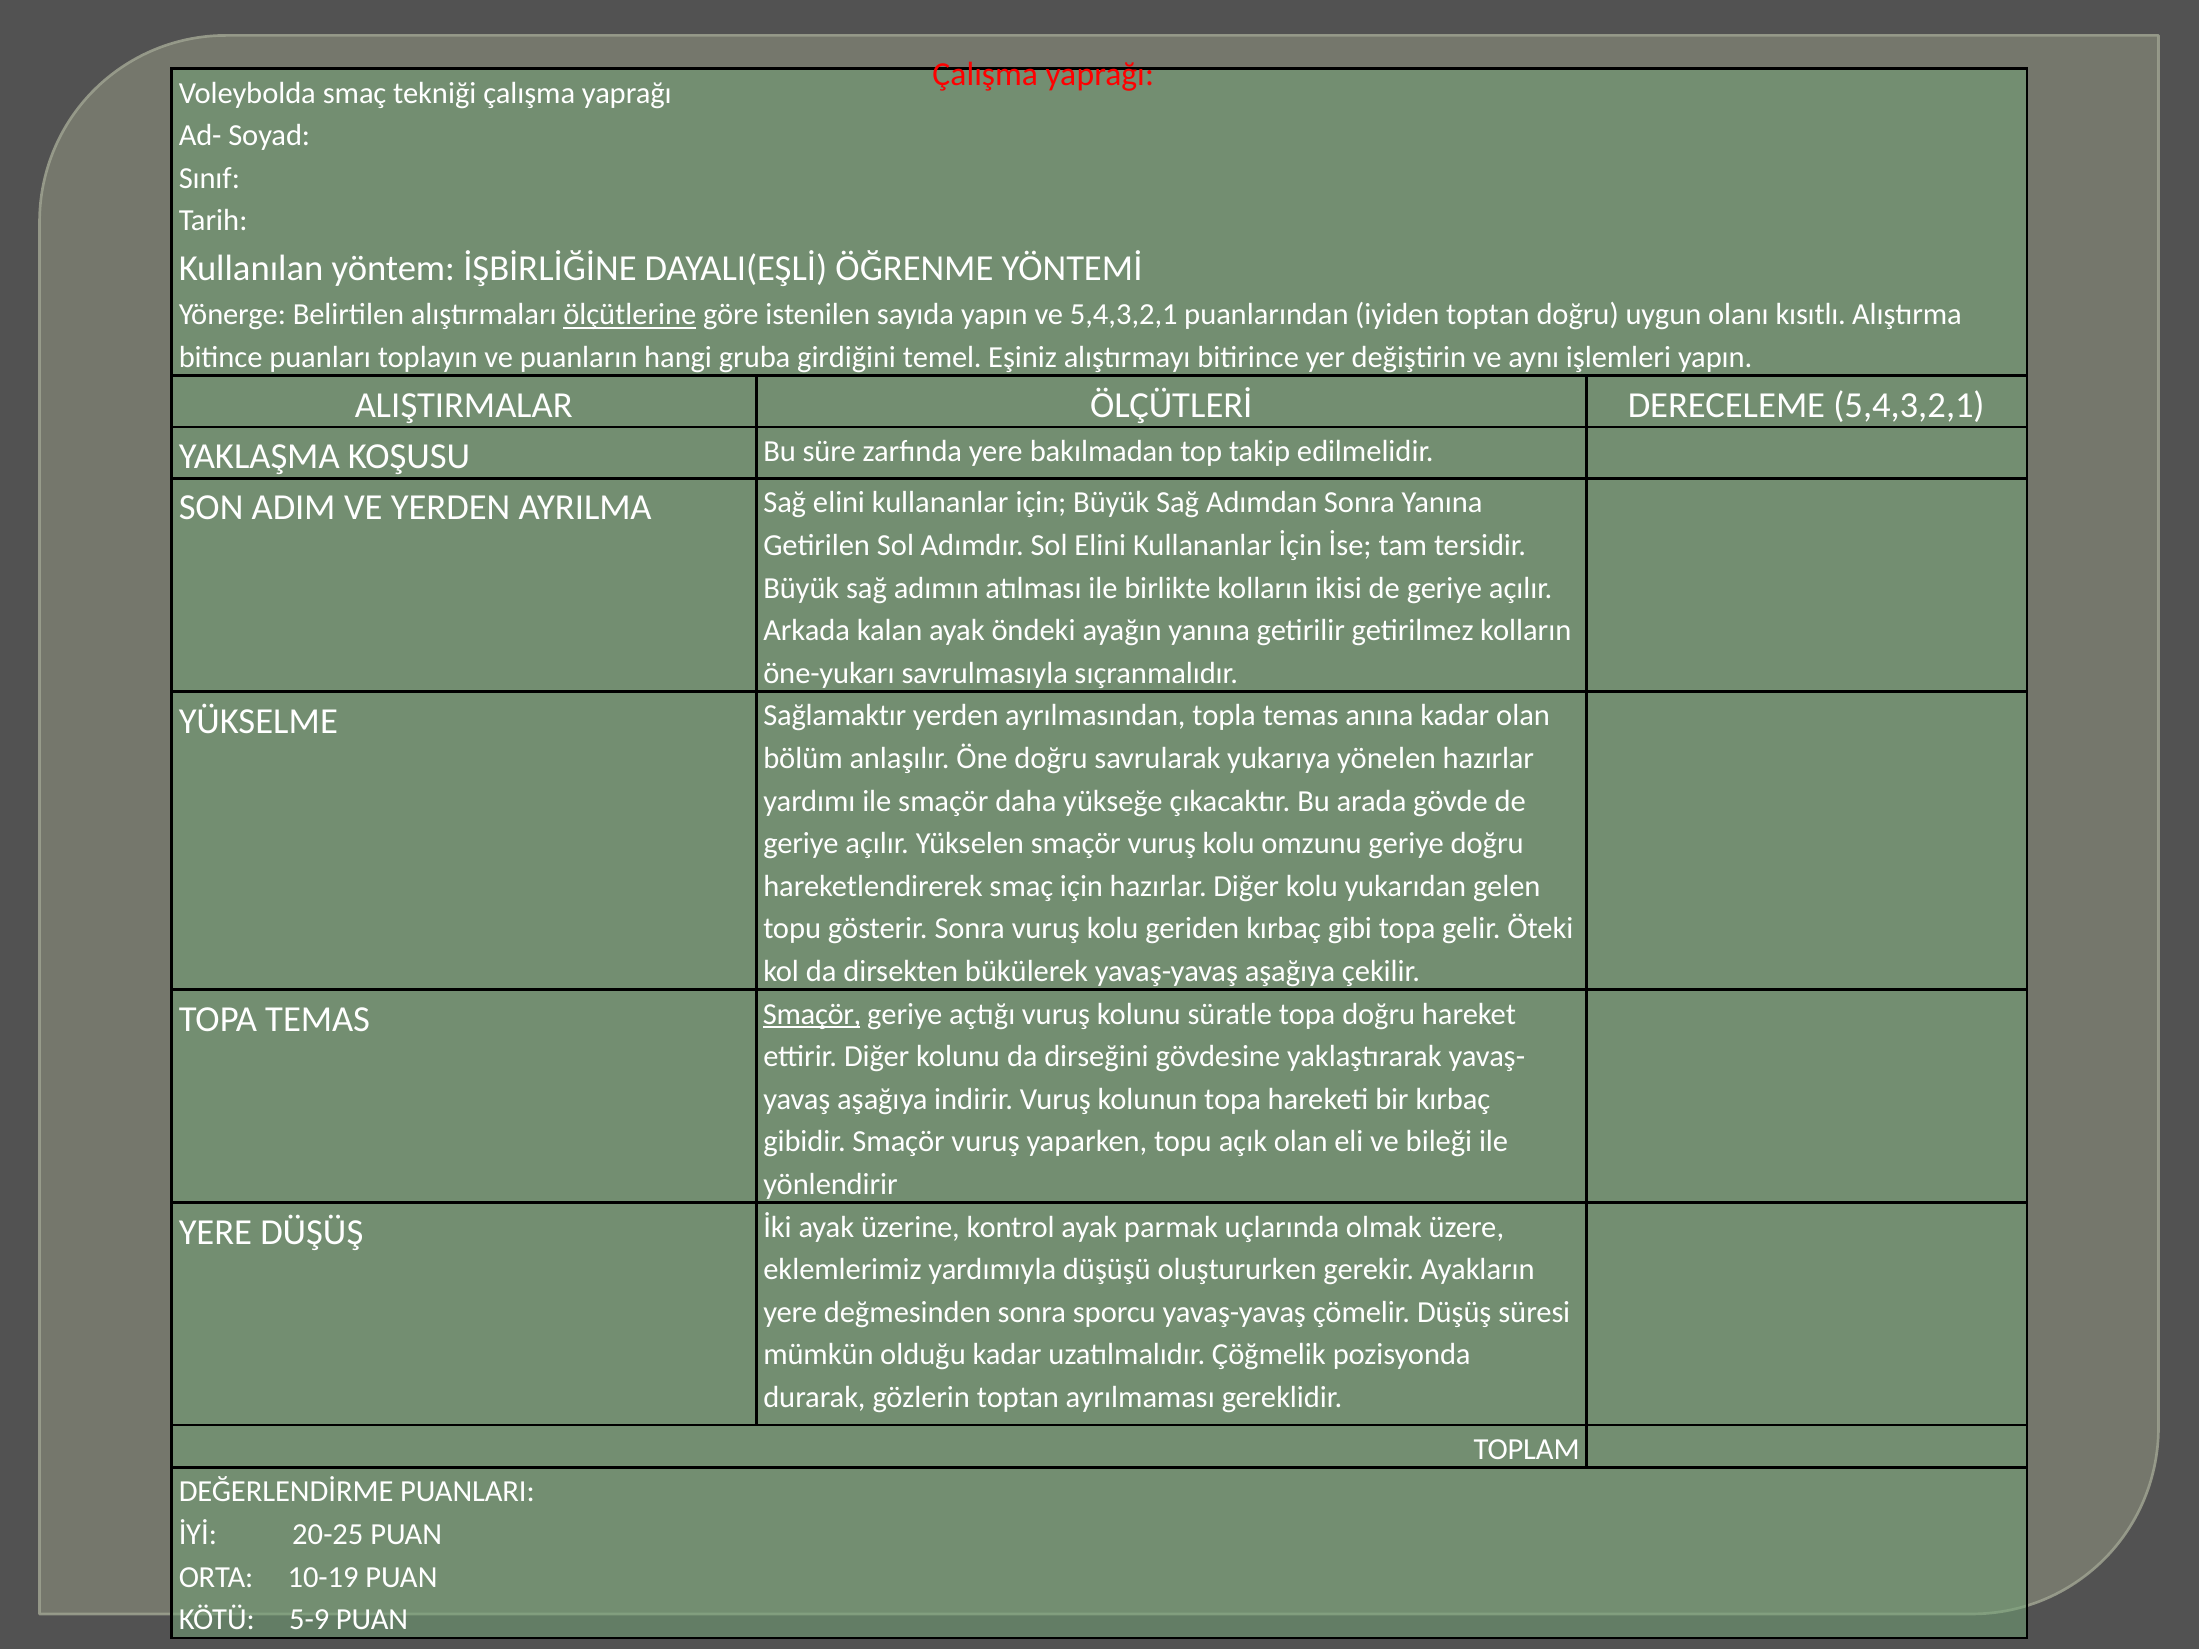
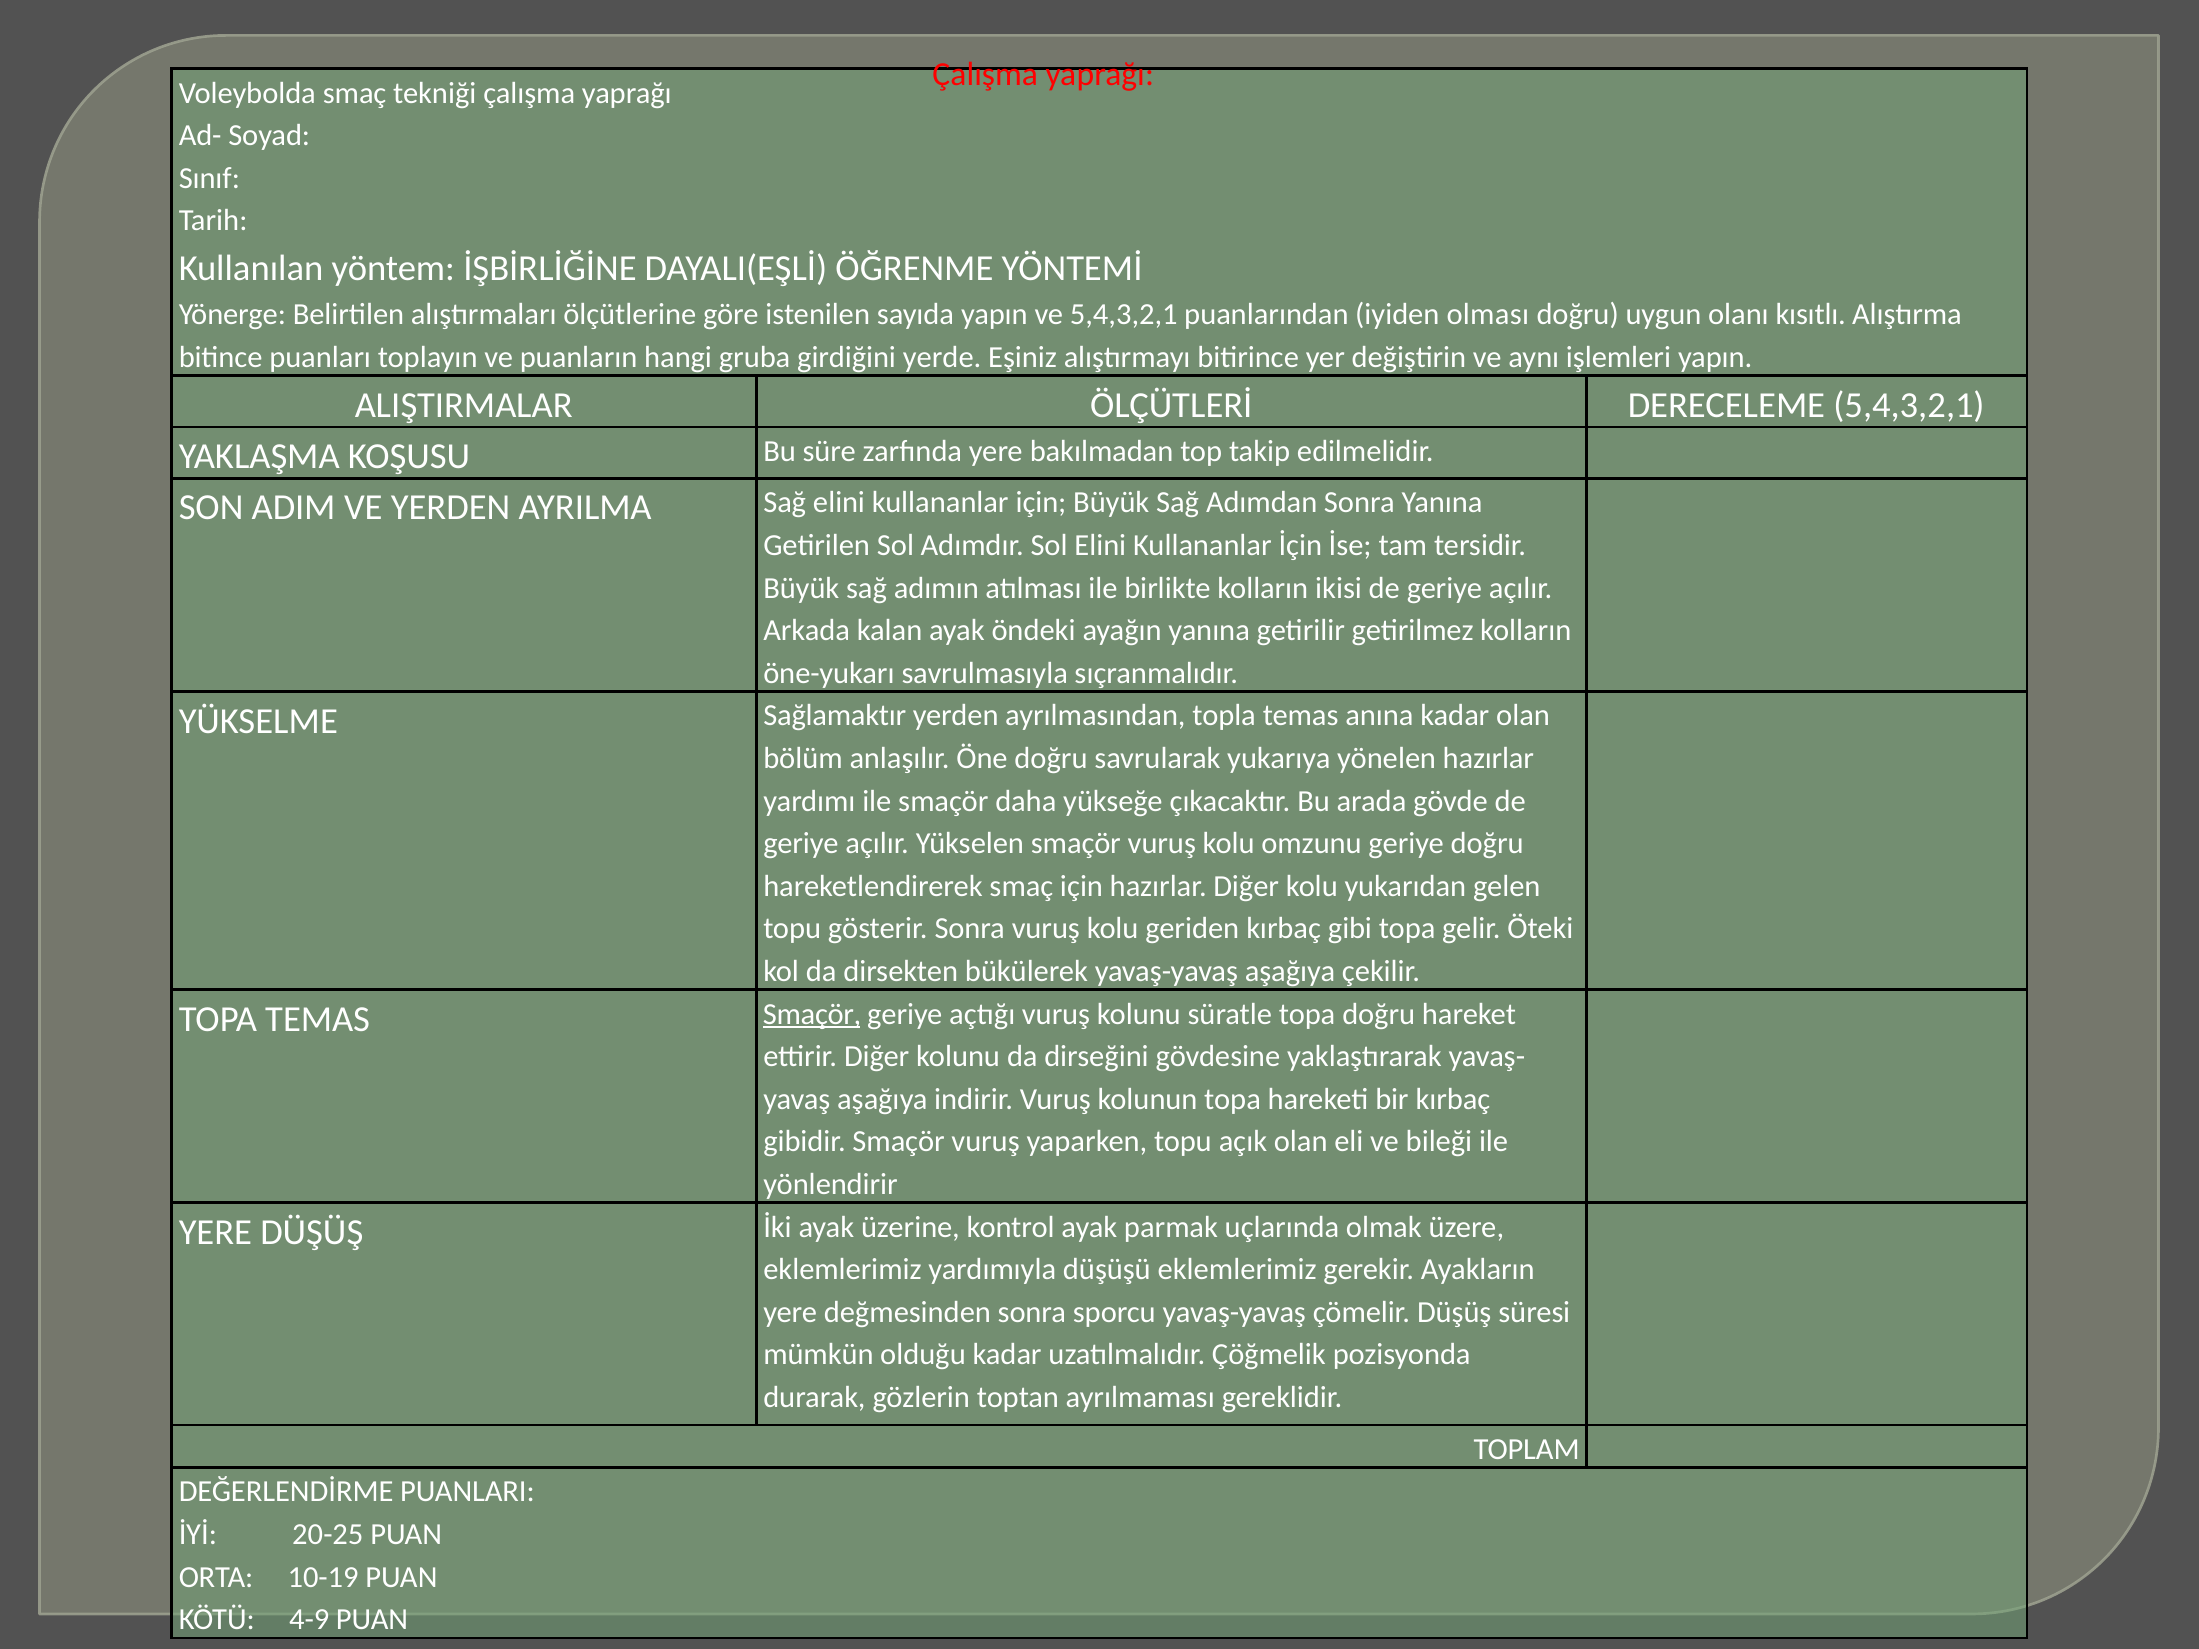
ölçütlerine underline: present -> none (630, 315)
iyiden toptan: toptan -> olması (1488, 315)
temel: temel -> yerde (942, 357)
düşüşü oluştururken: oluştururken -> eklemlerimiz (1237, 1270)
5-9: 5-9 -> 4-9 (309, 1620)
